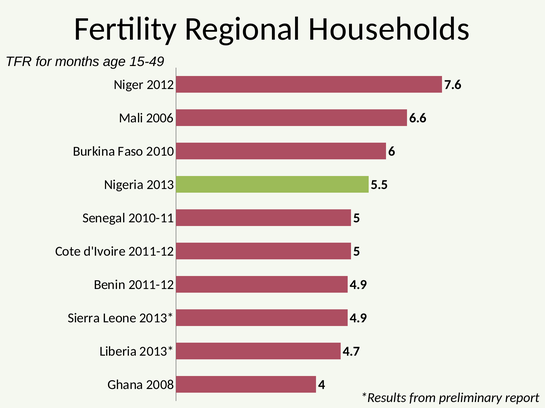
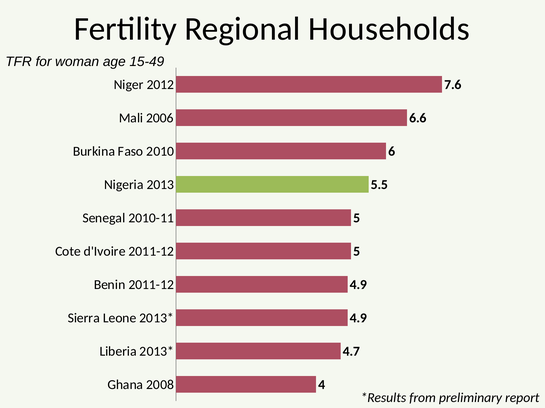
months: months -> woman (77, 62)
